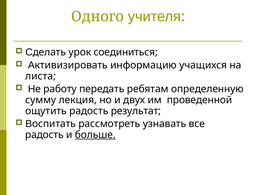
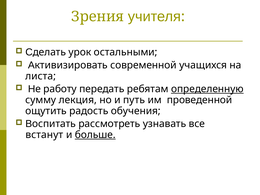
Одного: Одного -> Зрения (98, 16)
соединиться: соединиться -> остальными (126, 52)
информацию: информацию -> современной (143, 65)
определенную underline: none -> present (207, 89)
двух: двух -> путь (134, 100)
результат: результат -> обучения (136, 111)
радость: радость -> встанут (44, 135)
